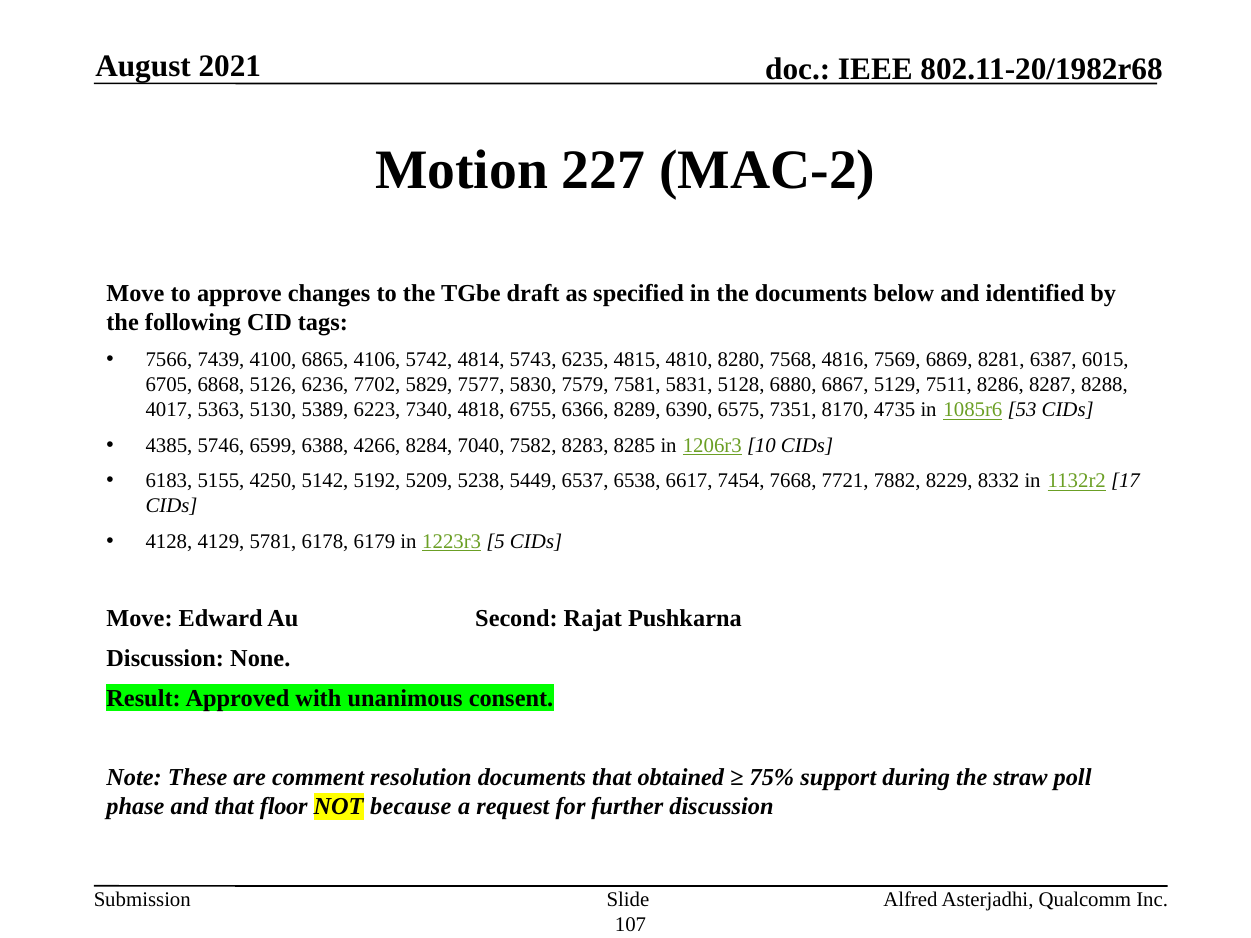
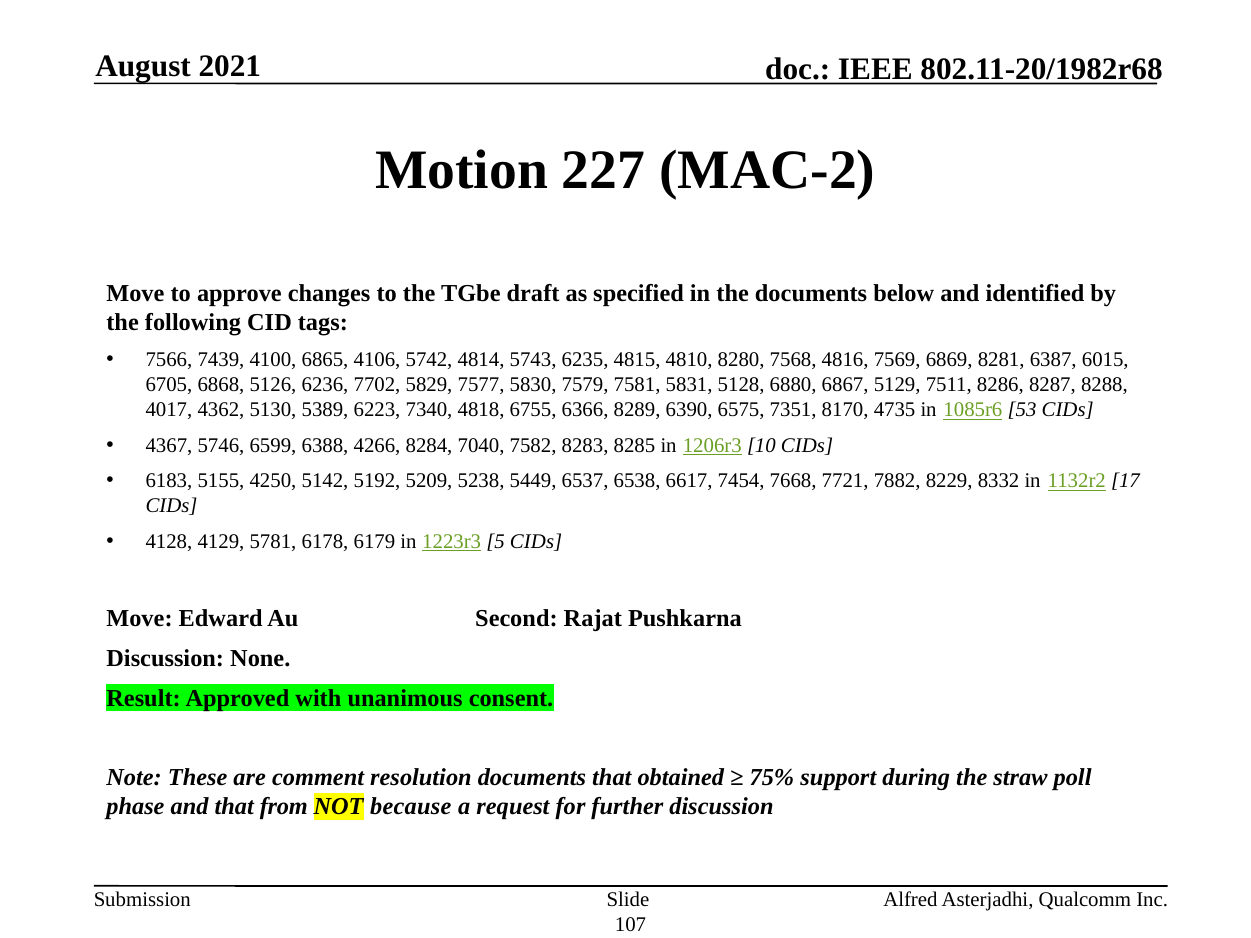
5363: 5363 -> 4362 (221, 410)
4385: 4385 -> 4367 (169, 446)
floor: floor -> from (284, 807)
